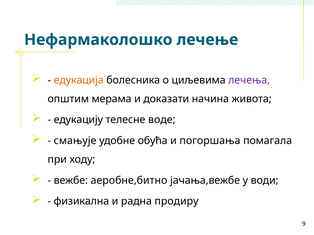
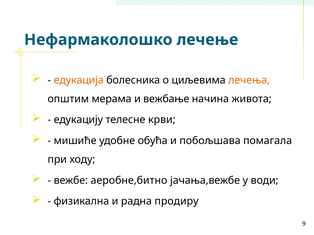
лечења colour: purple -> orange (249, 80)
доказати: доказати -> вежбање (166, 99)
воде: воде -> крви (162, 120)
смањује: смањује -> мишиће (75, 141)
погоршања: погоршања -> побољшава (210, 141)
